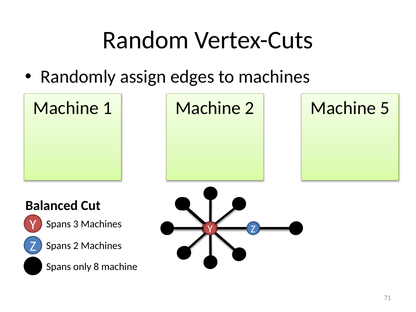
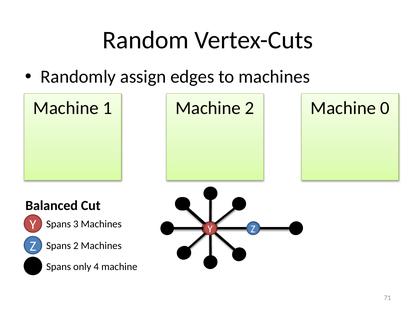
5: 5 -> 0 (385, 108)
8: 8 -> 4 (96, 267)
